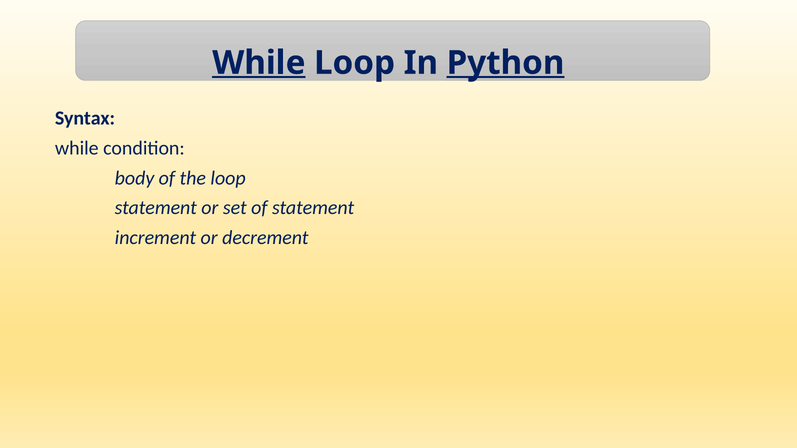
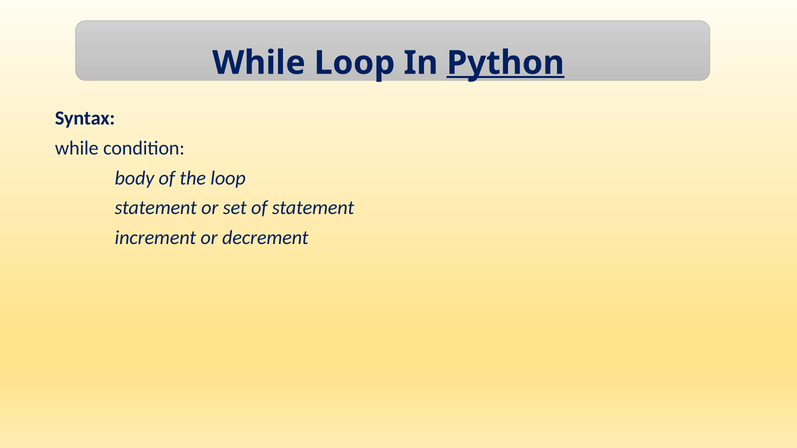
While underline: present -> none (259, 63)
